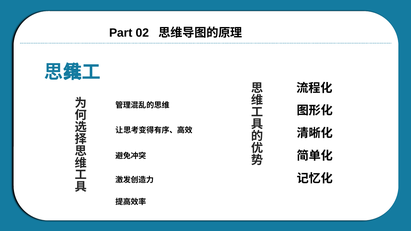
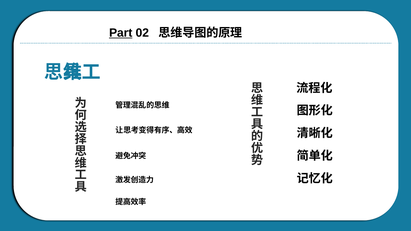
Part underline: none -> present (121, 33)
